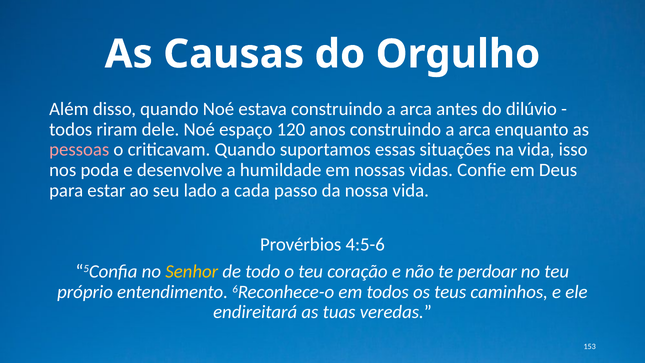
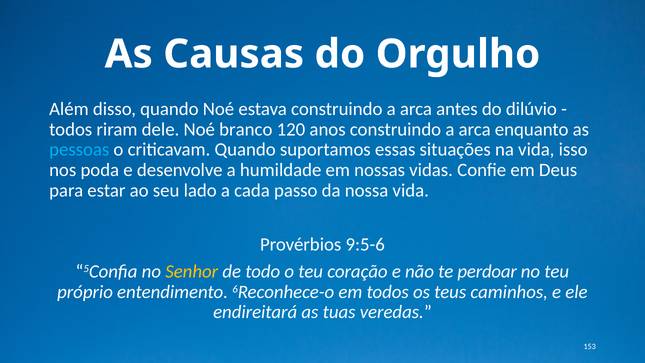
espaço: espaço -> branco (246, 129)
pessoas colour: pink -> light blue (79, 150)
4:5-6: 4:5-6 -> 9:5-6 (365, 244)
